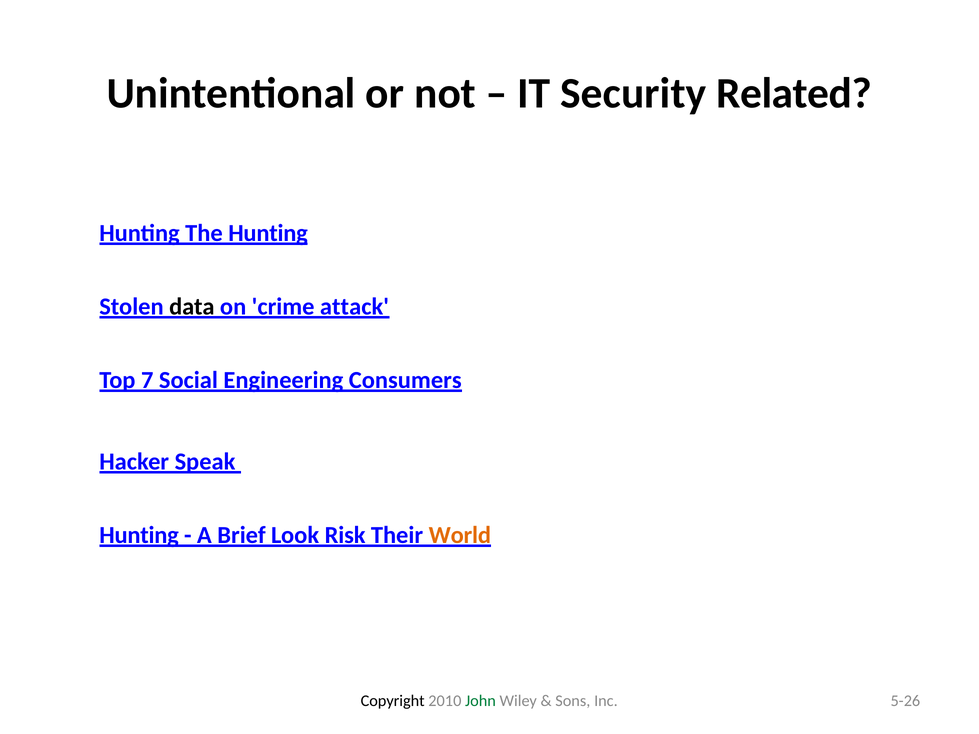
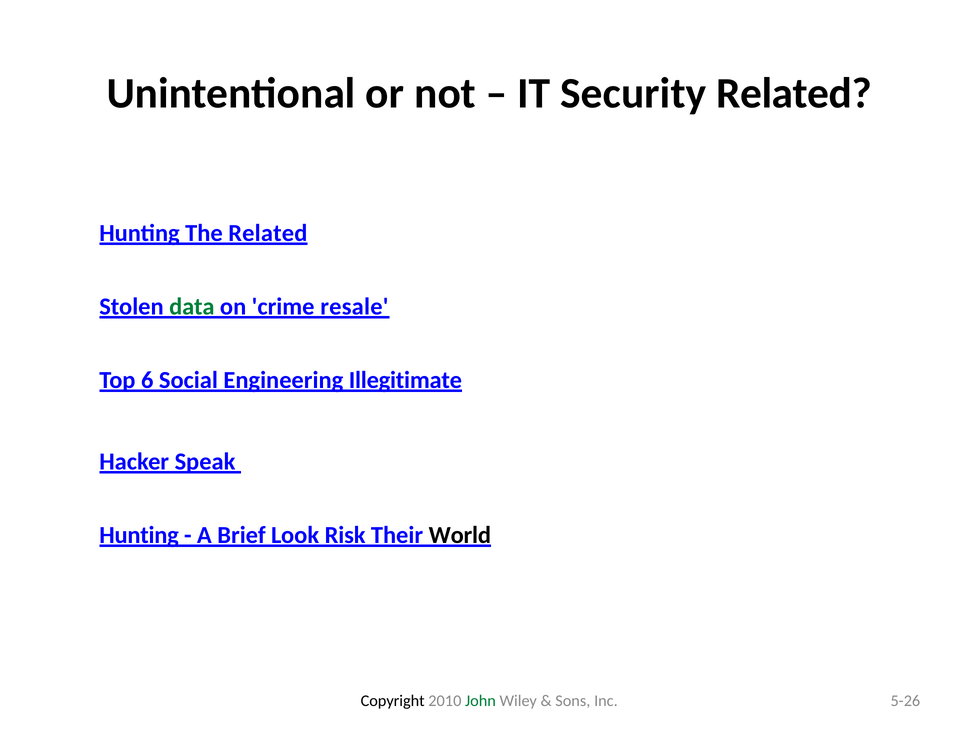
The Hunting: Hunting -> Related (268, 233)
data colour: black -> green (192, 307)
attack: attack -> resale (354, 307)
7: 7 -> 6 (147, 380)
Consumers: Consumers -> Illegitimate (405, 380)
World colour: orange -> black (460, 535)
